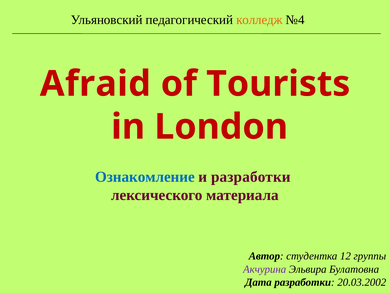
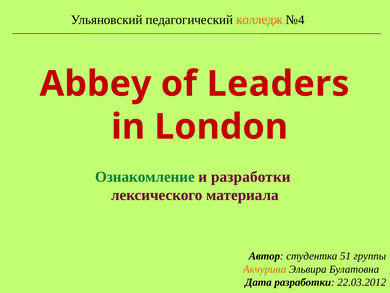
Afraid: Afraid -> Abbey (96, 84)
Tourists: Tourists -> Leaders (278, 84)
Ознакомление colour: blue -> green (145, 177)
12: 12 -> 51 (345, 256)
Акчурина colour: purple -> orange (265, 269)
20.03.2002: 20.03.2002 -> 22.03.2012 (362, 282)
